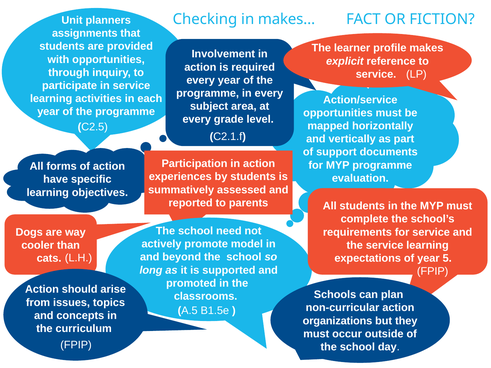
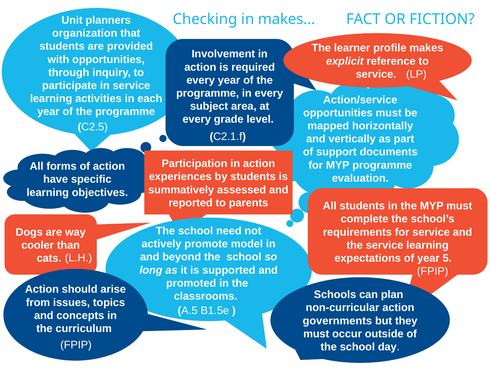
assignments: assignments -> organization (85, 33)
organizations: organizations -> governments (337, 321)
